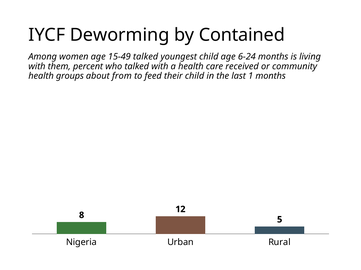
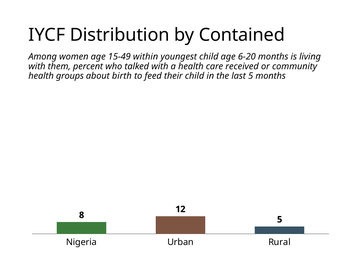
Deworming: Deworming -> Distribution (120, 35)
15-49 talked: talked -> within (146, 57)
6-24: 6-24 -> 6-20 (247, 57)
from: from -> birth (122, 76)
last 1: 1 -> 5 (251, 76)
